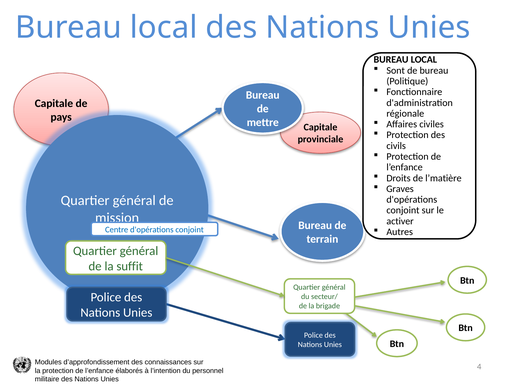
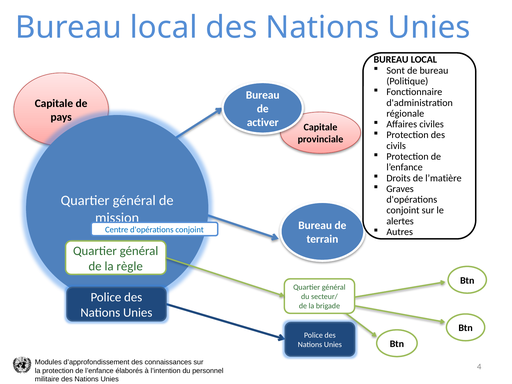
mettre: mettre -> activer (263, 122)
activer: activer -> alertes (400, 221)
suffit: suffit -> règle (130, 266)
